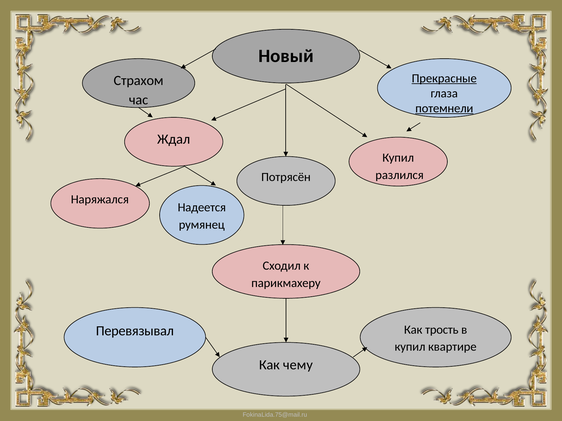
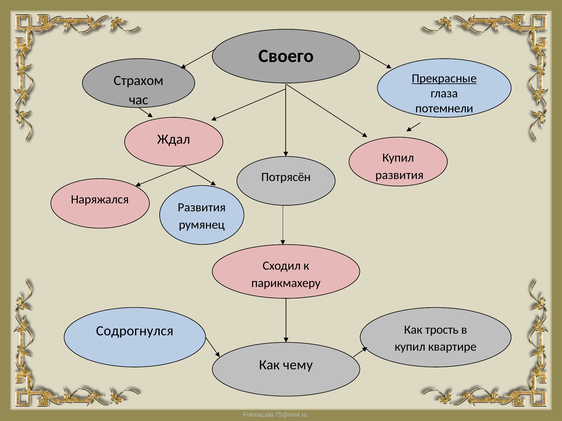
Новый: Новый -> Своего (286, 56)
потемнели underline: present -> none (444, 108)
разлился: разлился -> развития (400, 175)
Надеется: Надеется -> Развития (202, 208)
Перевязывал: Перевязывал -> Содрогнулся (135, 331)
